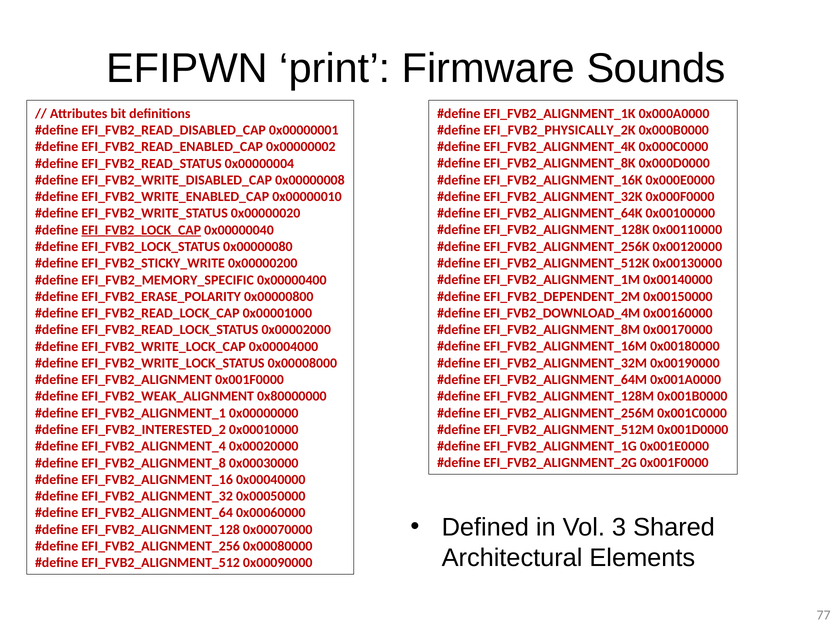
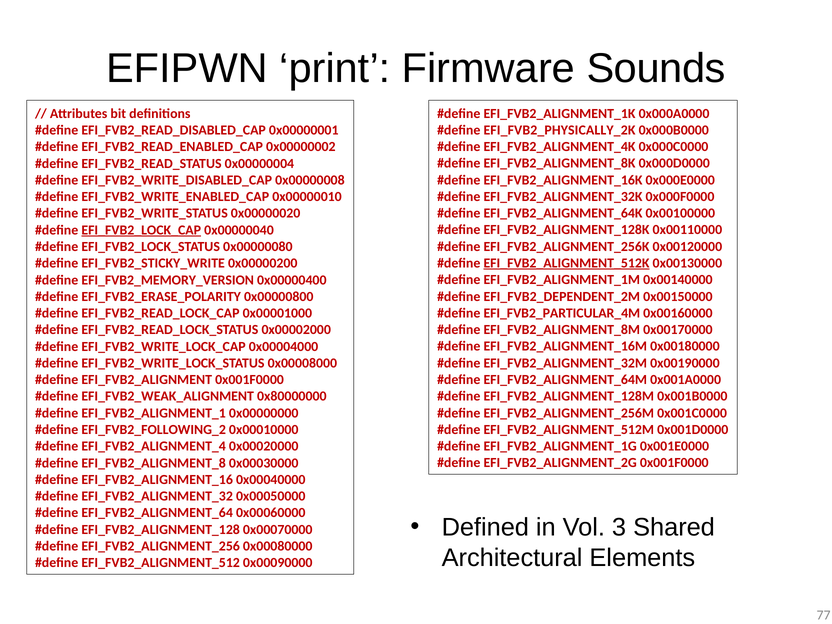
EFI_FVB2_ALIGNMENT_512K underline: none -> present (567, 263)
EFI_FVB2_MEMORY_SPECIFIC: EFI_FVB2_MEMORY_SPECIFIC -> EFI_FVB2_MEMORY_VERSION (168, 280)
EFI_FVB2_DOWNLOAD_4M: EFI_FVB2_DOWNLOAD_4M -> EFI_FVB2_PARTICULAR_4M (562, 313)
EFI_FVB2_INTERESTED_2: EFI_FVB2_INTERESTED_2 -> EFI_FVB2_FOLLOWING_2 (154, 430)
